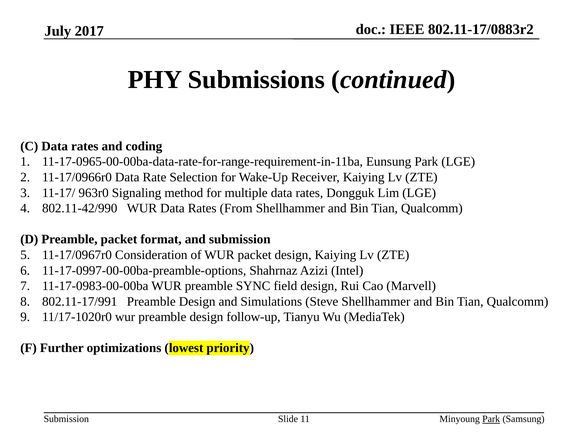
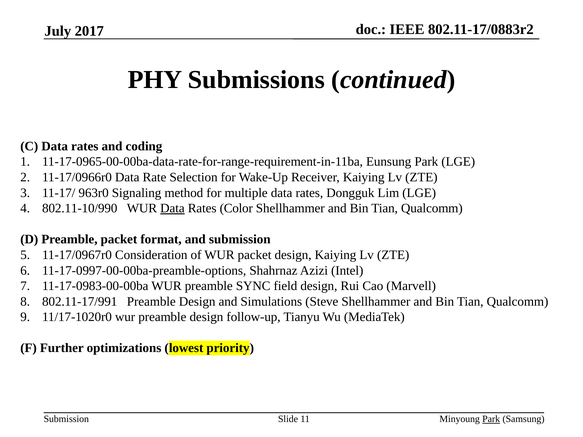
802.11-42/990: 802.11-42/990 -> 802.11-10/990 (80, 208)
Data underline: none -> present (172, 208)
From: From -> Color (236, 208)
